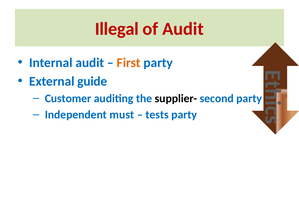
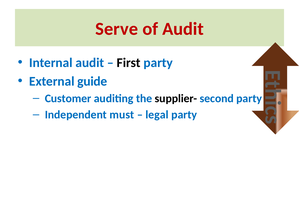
Illegal: Illegal -> Serve (117, 29)
First colour: orange -> black (129, 63)
tests: tests -> legal (157, 115)
